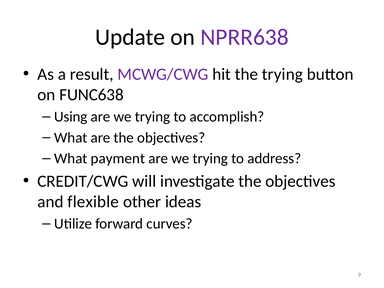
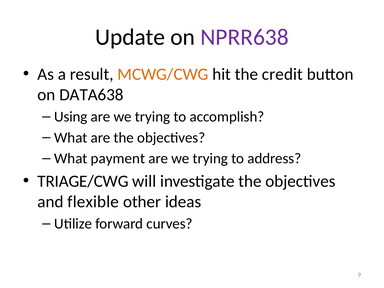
MCWG/CWG colour: purple -> orange (163, 74)
the trying: trying -> credit (282, 74)
FUNC638: FUNC638 -> DATA638 (91, 95)
CREDIT/CWG: CREDIT/CWG -> TRIAGE/CWG (83, 181)
